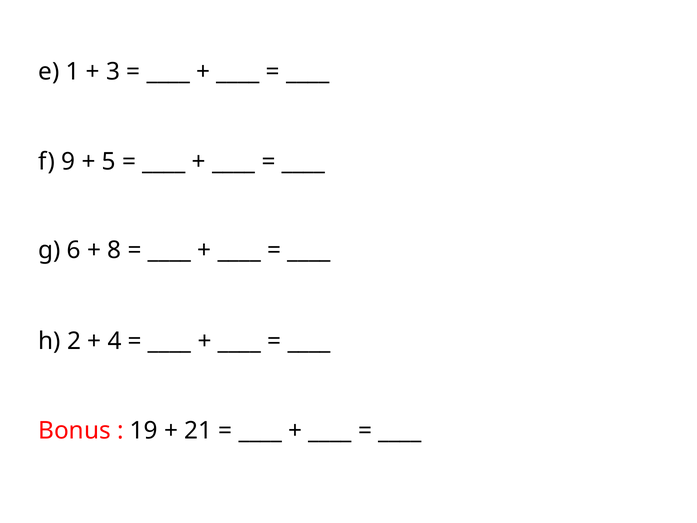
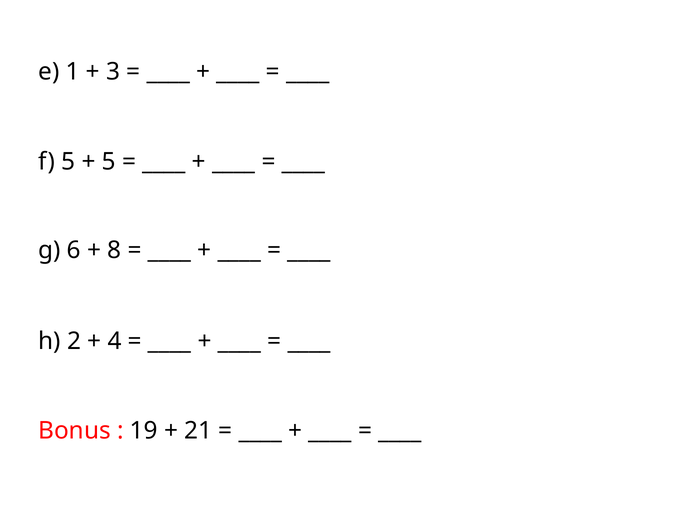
f 9: 9 -> 5 (68, 161)
